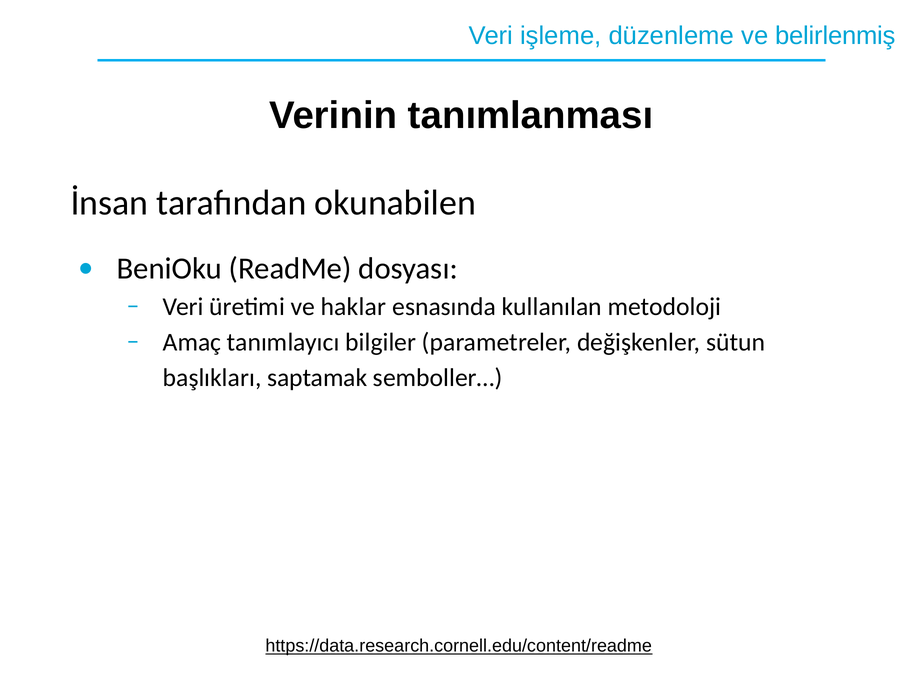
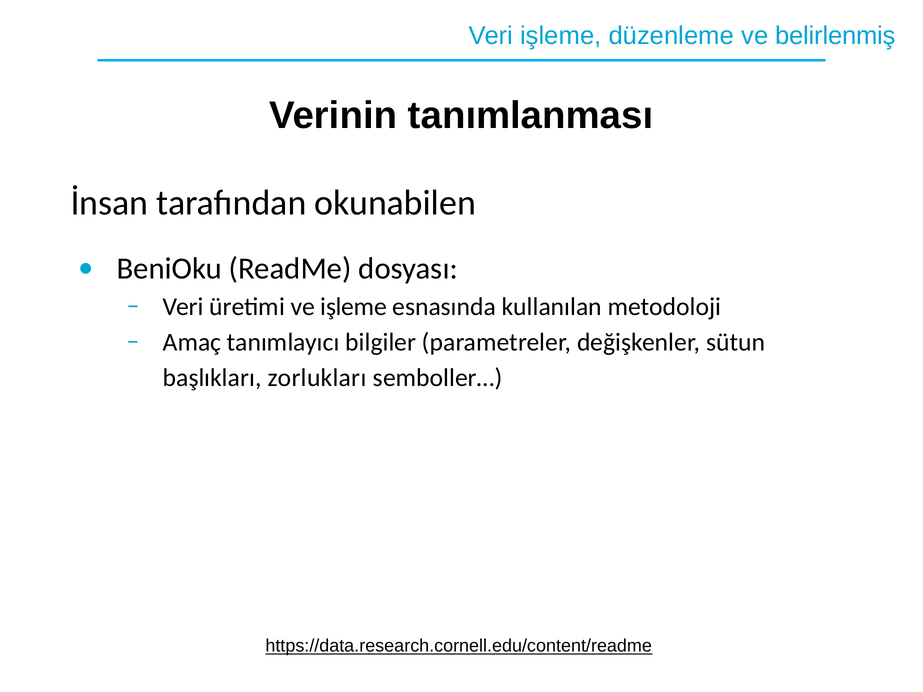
ve haklar: haklar -> işleme (354, 307)
saptamak: saptamak -> zorlukları (317, 378)
